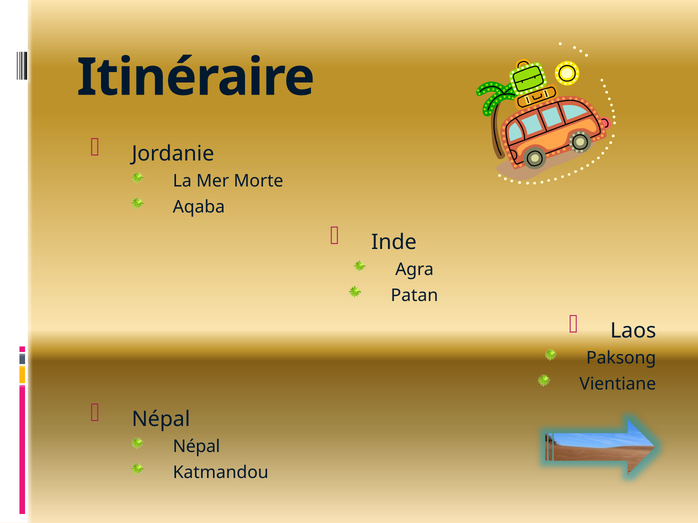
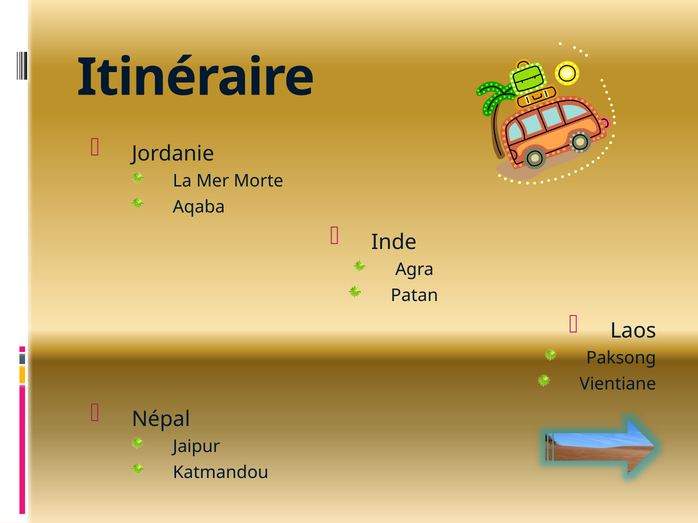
Népal: Népal -> Jaipur (196, 447)
